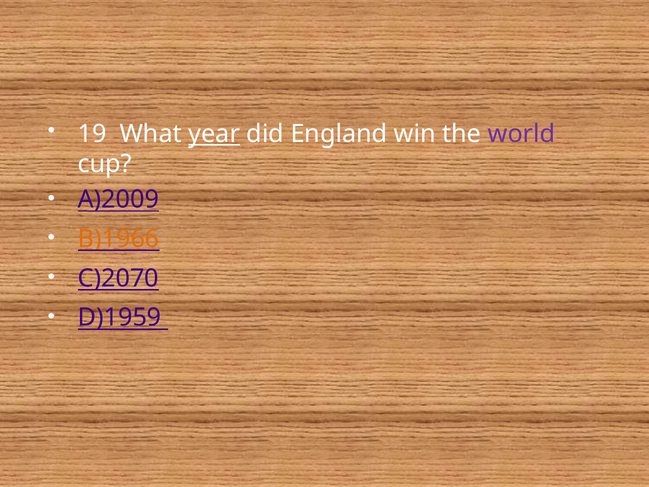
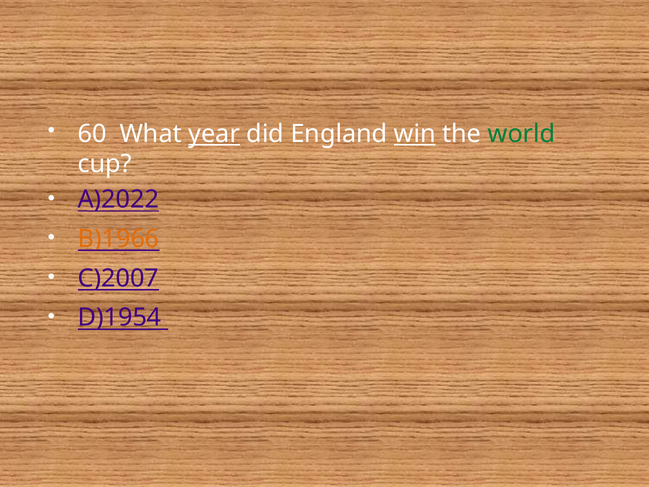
19: 19 -> 60 (92, 134)
win underline: none -> present (415, 134)
world colour: purple -> green (521, 134)
A)2009: A)2009 -> A)2022 (118, 199)
C)2070: C)2070 -> C)2007 (118, 278)
D)1959: D)1959 -> D)1954 (120, 317)
